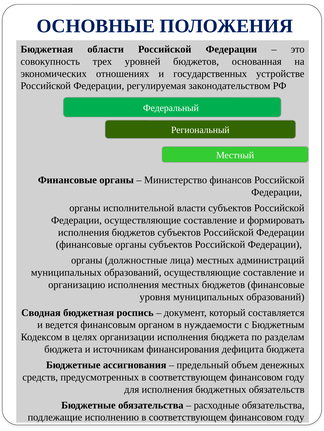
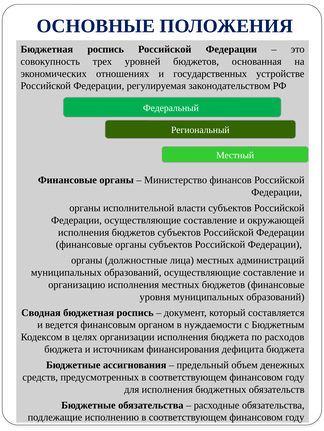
области: области -> роспись (106, 49)
формировать: формировать -> окружающей (276, 221)
разделам: разделам -> расходов (284, 338)
